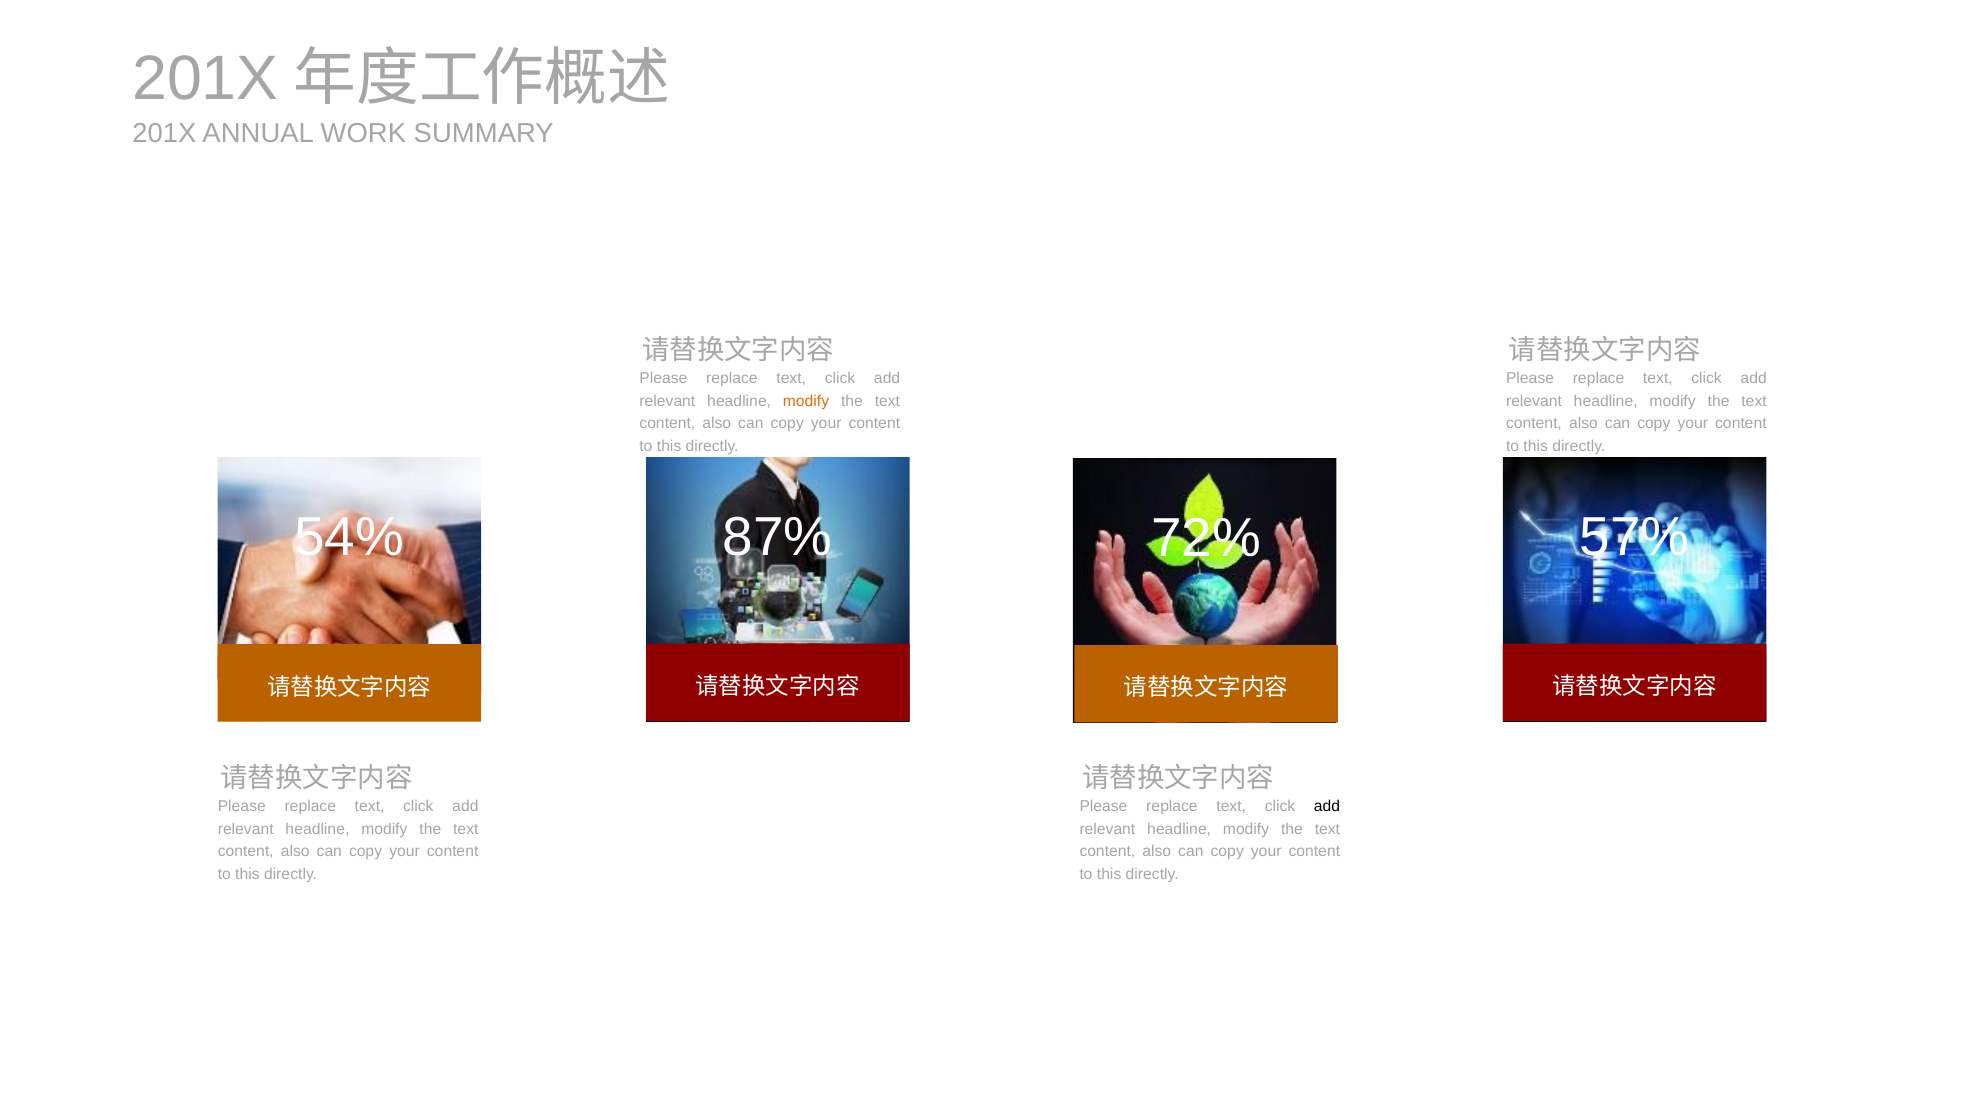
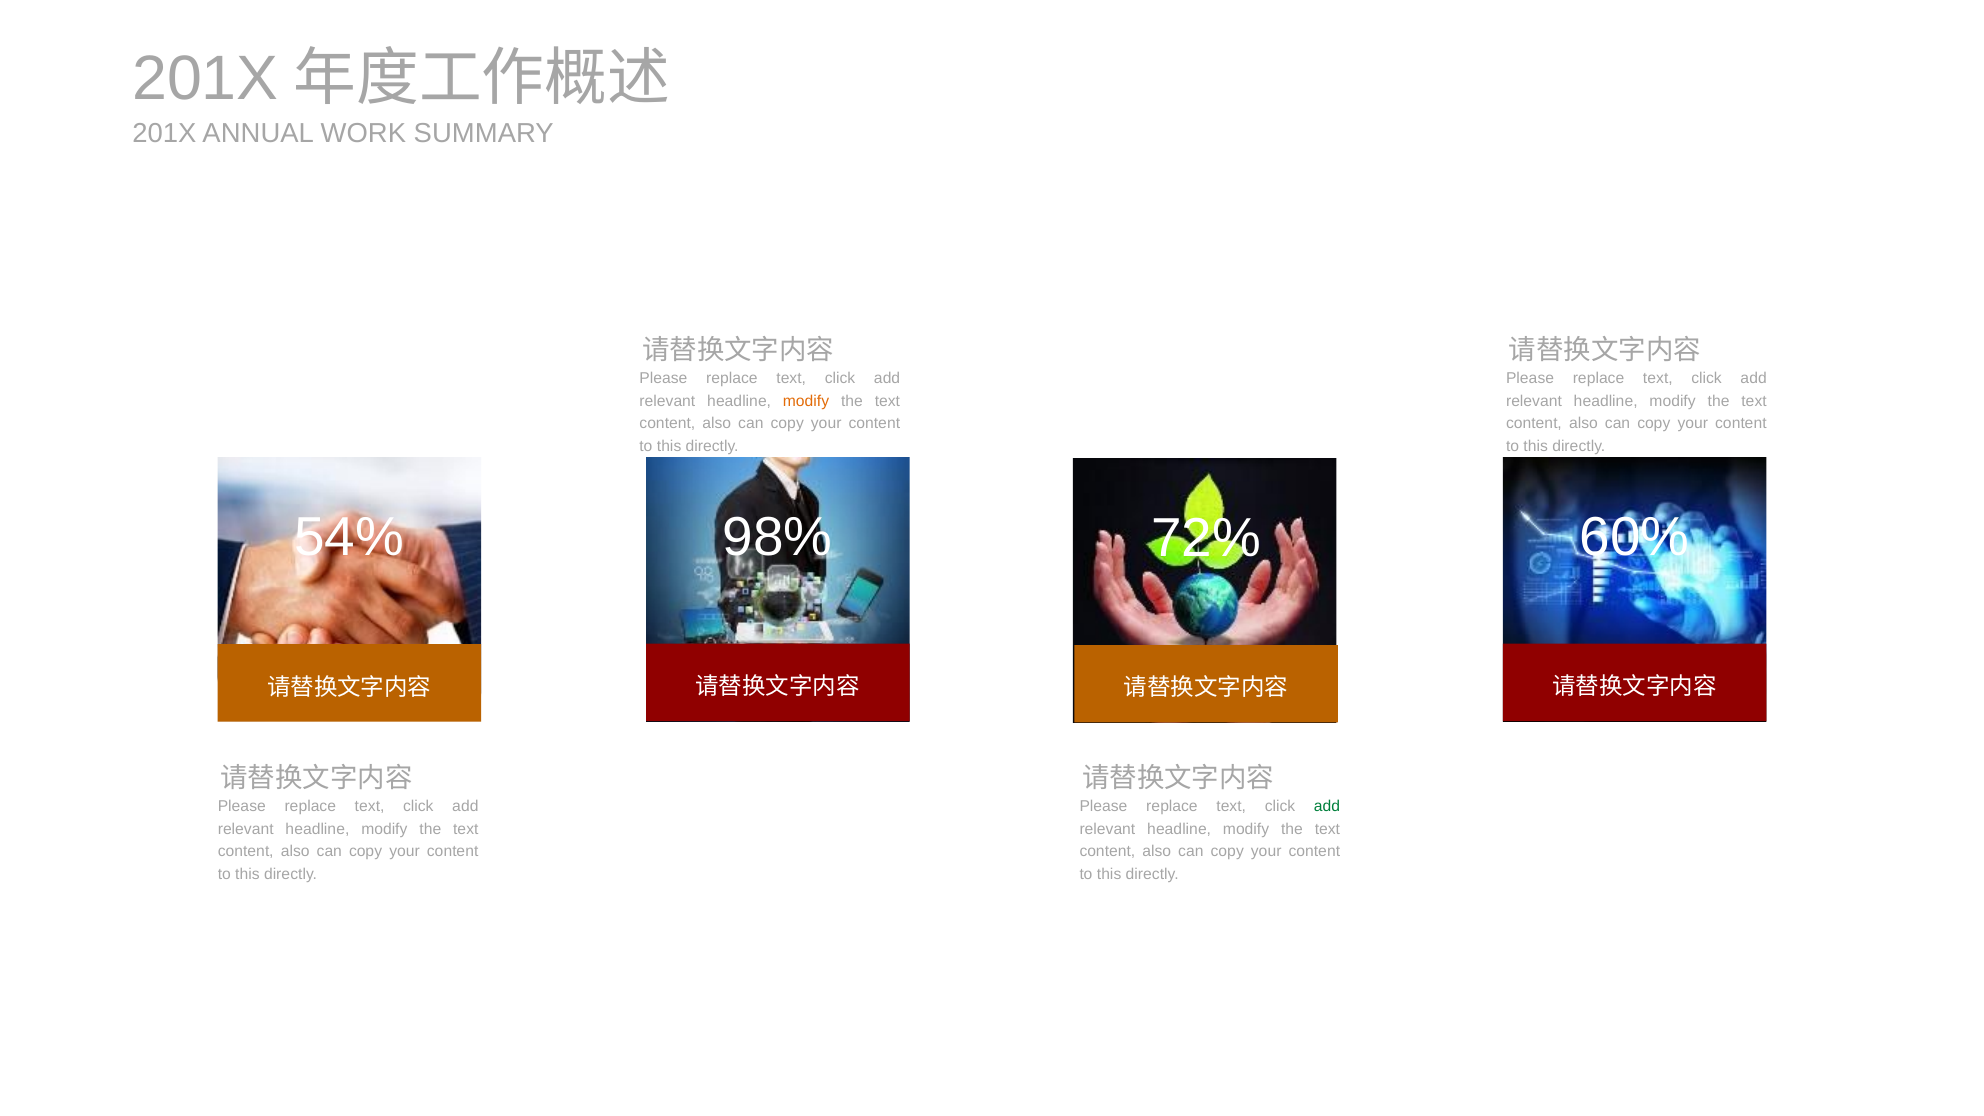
87%: 87% -> 98% (778, 537)
57%: 57% -> 60% (1635, 537)
add colour: black -> green (1327, 806)
